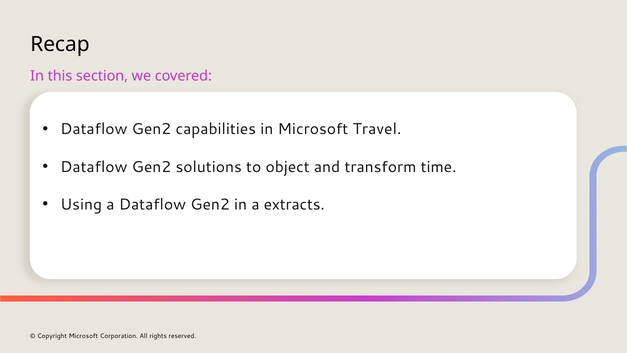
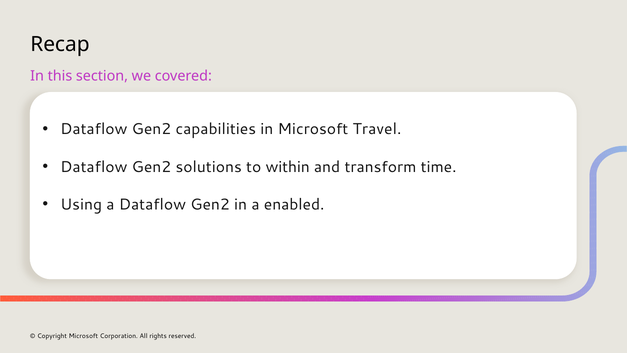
object: object -> within (288, 167)
extracts: extracts -> enabled (294, 204)
